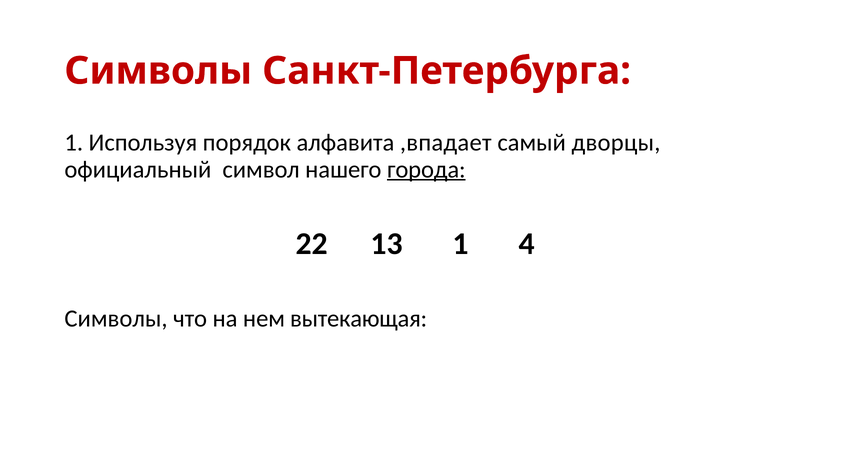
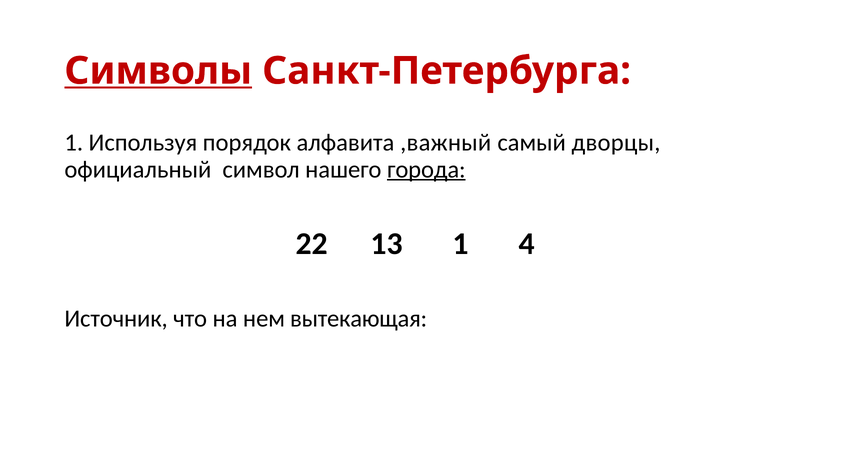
Символы underline: none -> present (158, 71)
,впадает: ,впадает -> ,важный (446, 143)
Символы: Символы -> Источник (116, 319)
